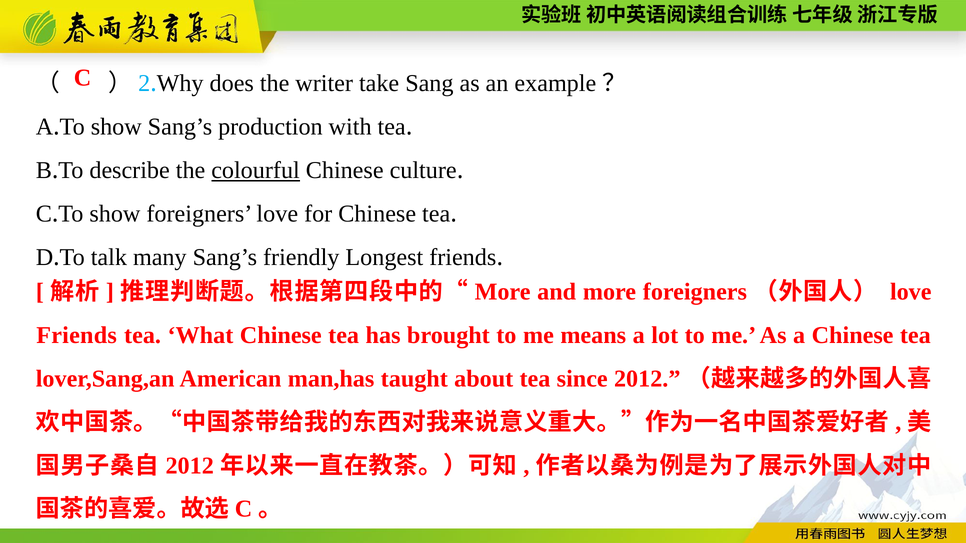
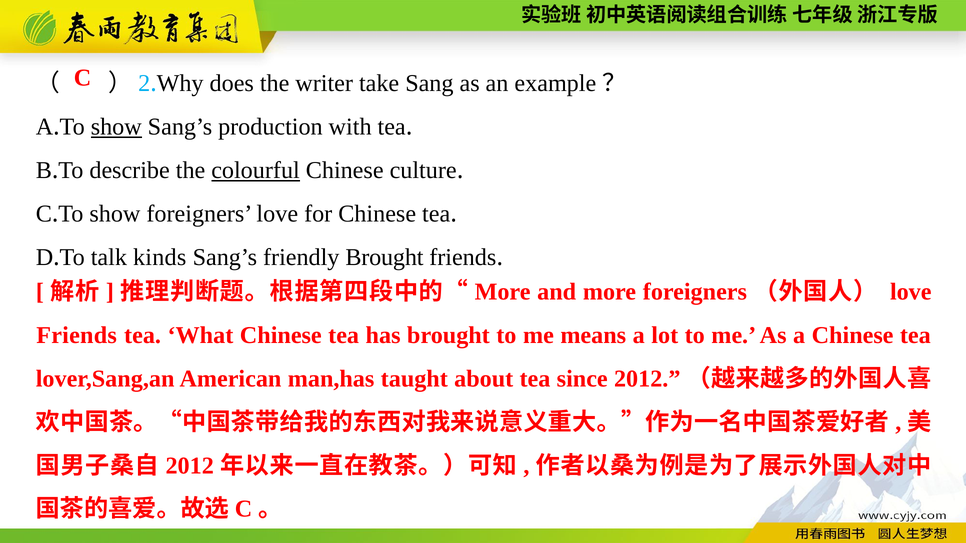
show underline: none -> present (116, 127)
many: many -> kinds (160, 257)
friendly Longest: Longest -> Brought (384, 257)
